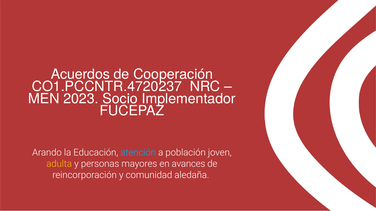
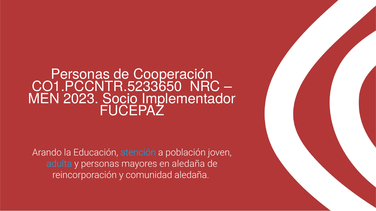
Acuerdos: Acuerdos -> Personas (80, 75)
CO1.PCCNTR.4720237: CO1.PCCNTR.4720237 -> CO1.PCCNTR.5233650 (107, 87)
adulta colour: yellow -> light blue (59, 164)
en avances: avances -> aledaña (188, 164)
